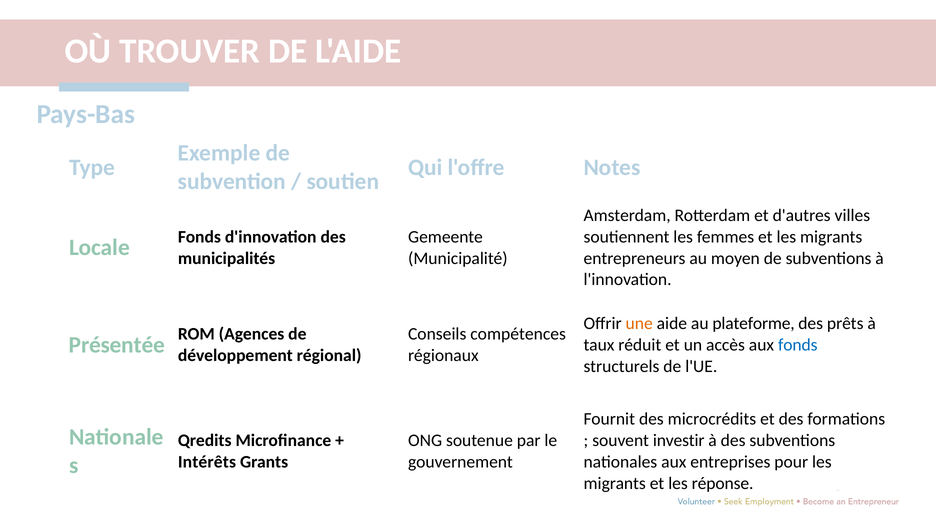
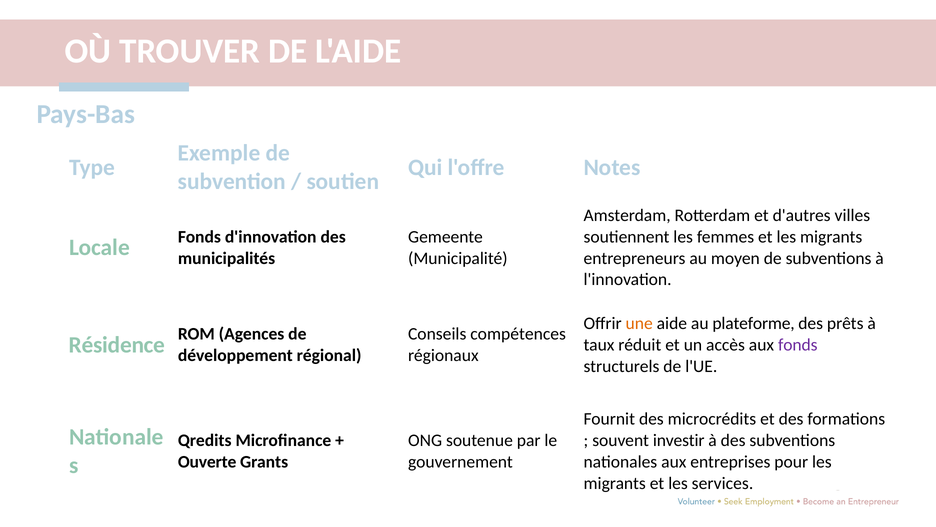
Présentée: Présentée -> Résidence (117, 344)
fonds colour: blue -> purple (798, 344)
Intérêts: Intérêts -> Ouverte (207, 461)
réponse: réponse -> services (723, 483)
